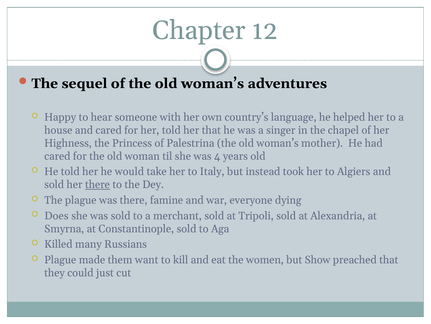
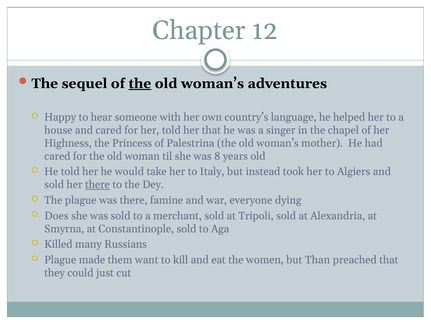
the underline: none -> present (140, 83)
4: 4 -> 8 (217, 156)
Show: Show -> Than (318, 259)
